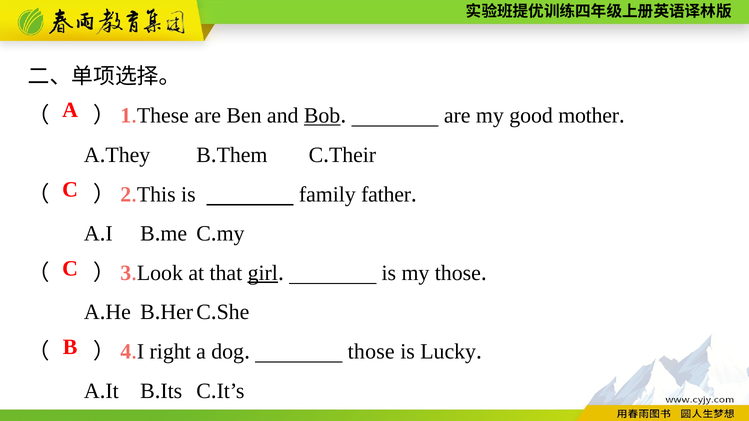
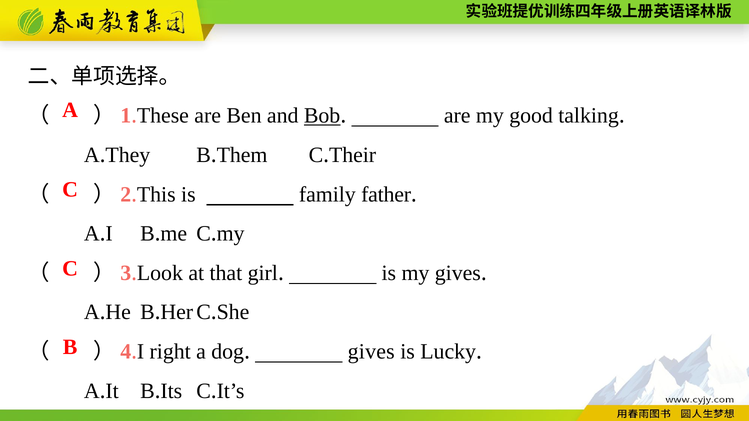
mother: mother -> talking (589, 116)
girl underline: present -> none (263, 273)
my those: those -> gives (458, 273)
those: those -> gives (371, 352)
